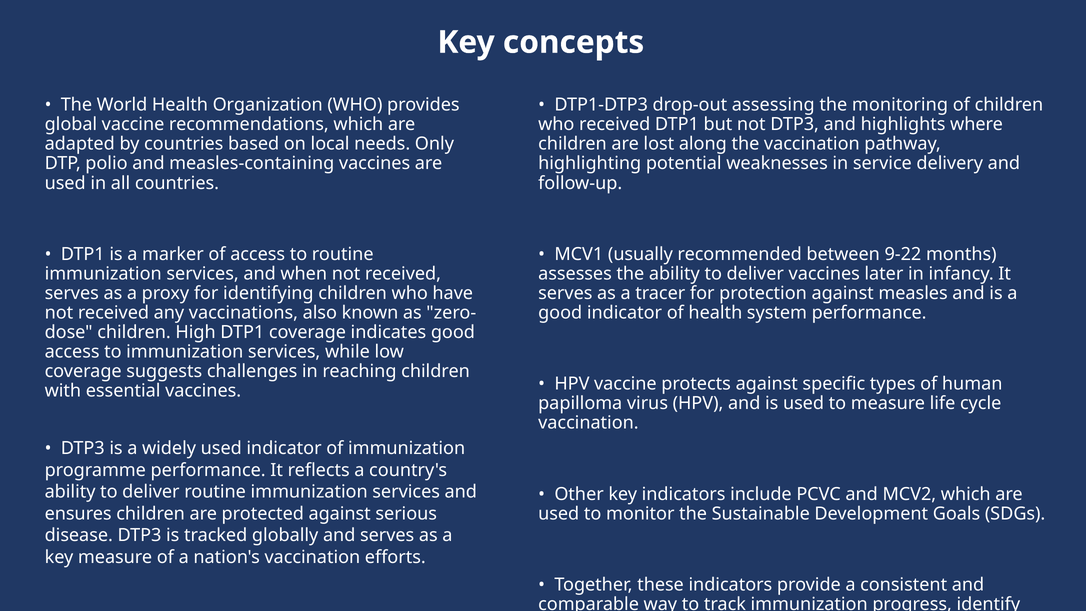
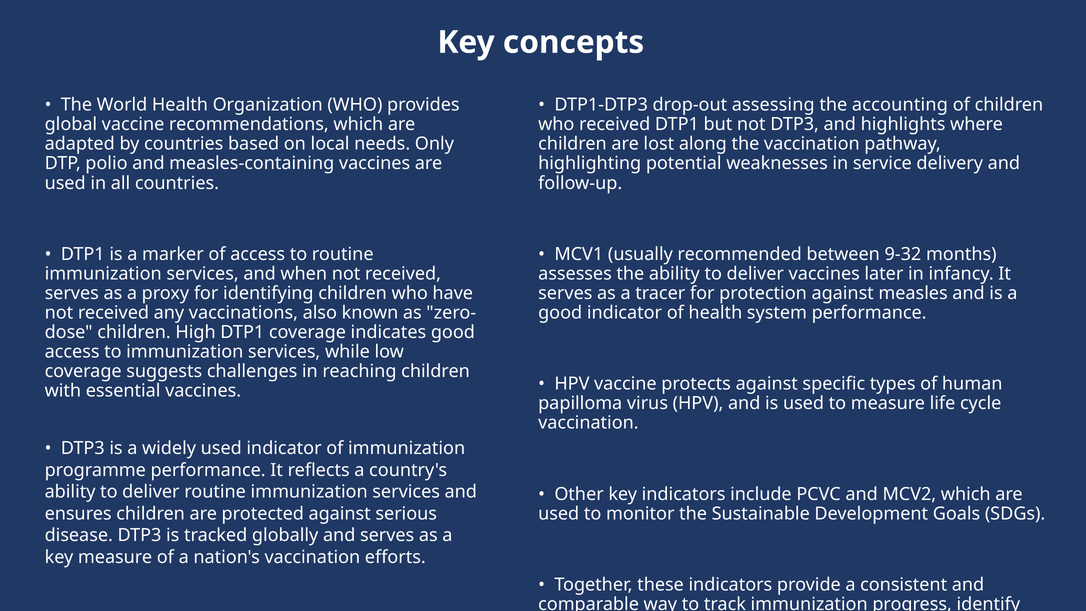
monitoring: monitoring -> accounting (900, 105)
9-22: 9-22 -> 9-32 (903, 254)
